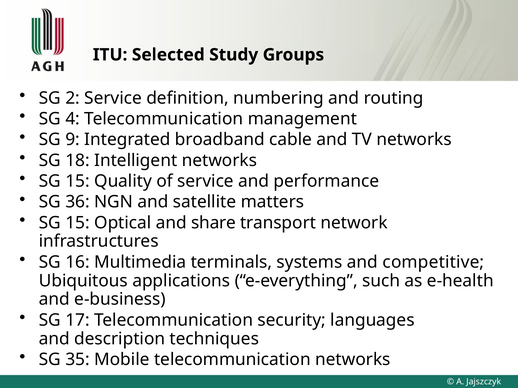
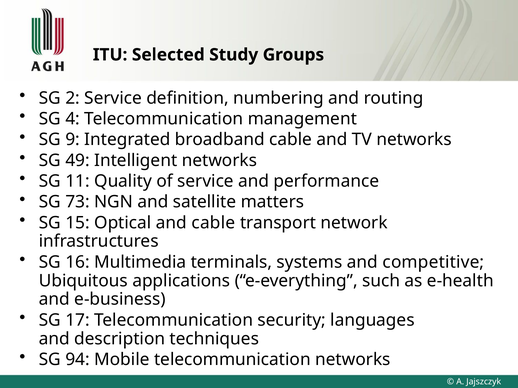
18: 18 -> 49 (78, 161)
15: 15 -> 11 (78, 181)
36: 36 -> 73 (78, 202)
and share: share -> cable (213, 223)
35: 35 -> 94 (78, 360)
